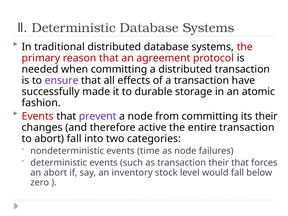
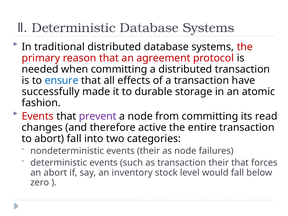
ensure colour: purple -> blue (62, 80)
its their: their -> read (266, 116)
events time: time -> their (149, 151)
